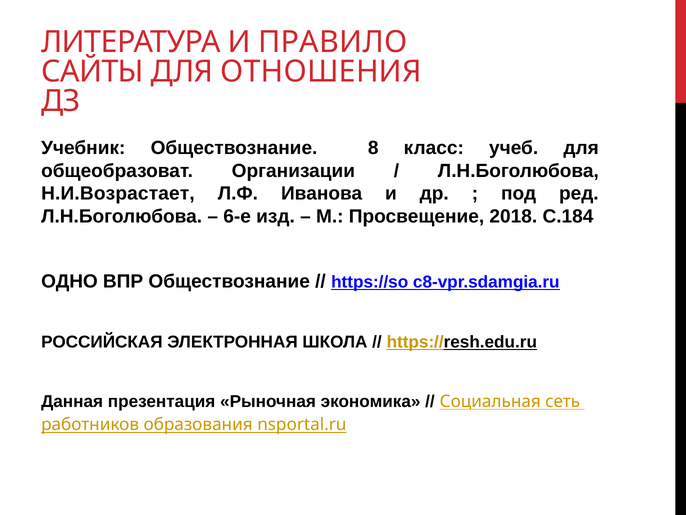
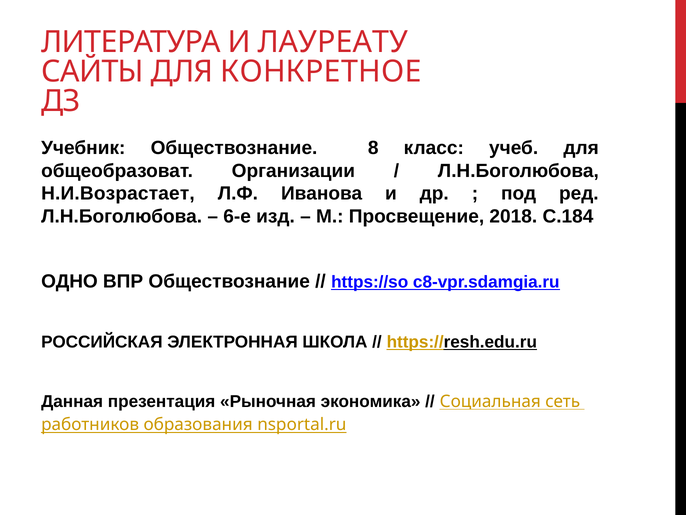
ПРАВИЛО: ПРАВИЛО -> ЛАУРЕАТУ (333, 42)
ОТНОШЕНИЯ: ОТНОШЕНИЯ -> КОНКРЕТНОЕ (321, 72)
